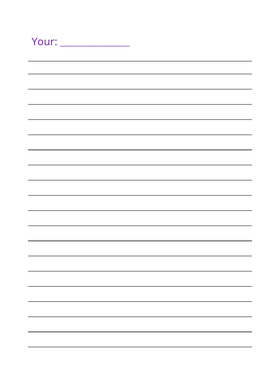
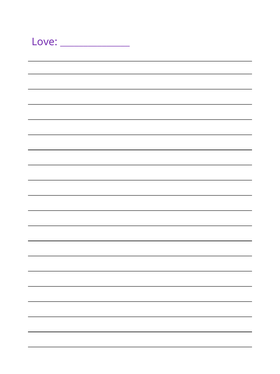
Your: Your -> Love (45, 42)
